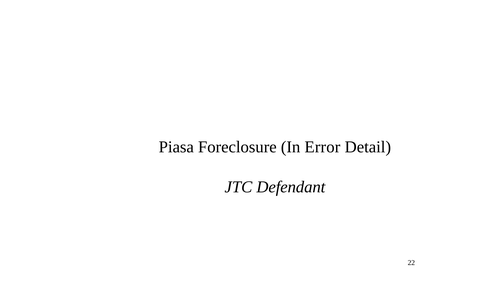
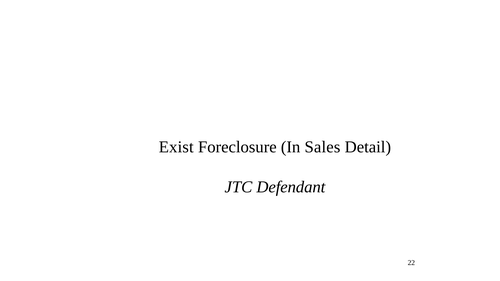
Piasa: Piasa -> Exist (176, 147)
Error: Error -> Sales (322, 147)
